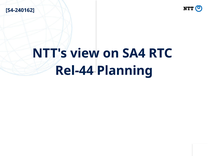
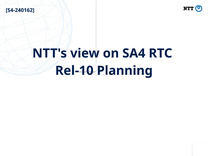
Rel-44: Rel-44 -> Rel-10 (74, 71)
